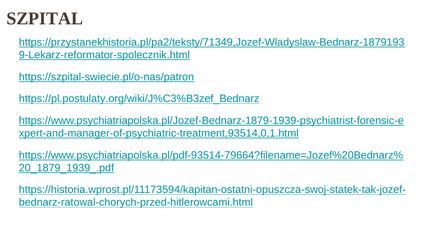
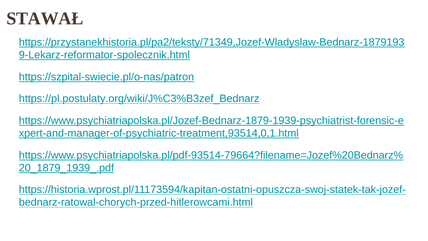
SZPITAL: SZPITAL -> STAWAŁ (45, 18)
